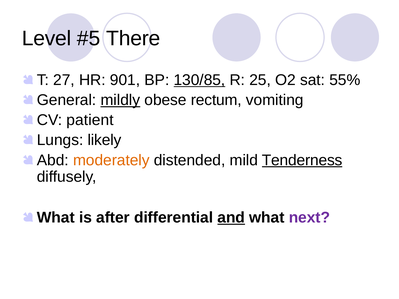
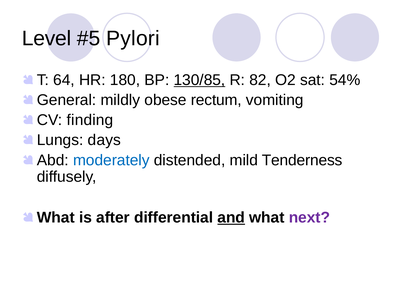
There: There -> Pylori (133, 38)
27: 27 -> 64 (64, 80)
901: 901 -> 180 (125, 80)
25: 25 -> 82 (260, 80)
55%: 55% -> 54% (345, 80)
mildly underline: present -> none (120, 100)
patient: patient -> finding (90, 120)
likely: likely -> days (104, 140)
moderately colour: orange -> blue (111, 160)
Tenderness underline: present -> none (302, 160)
